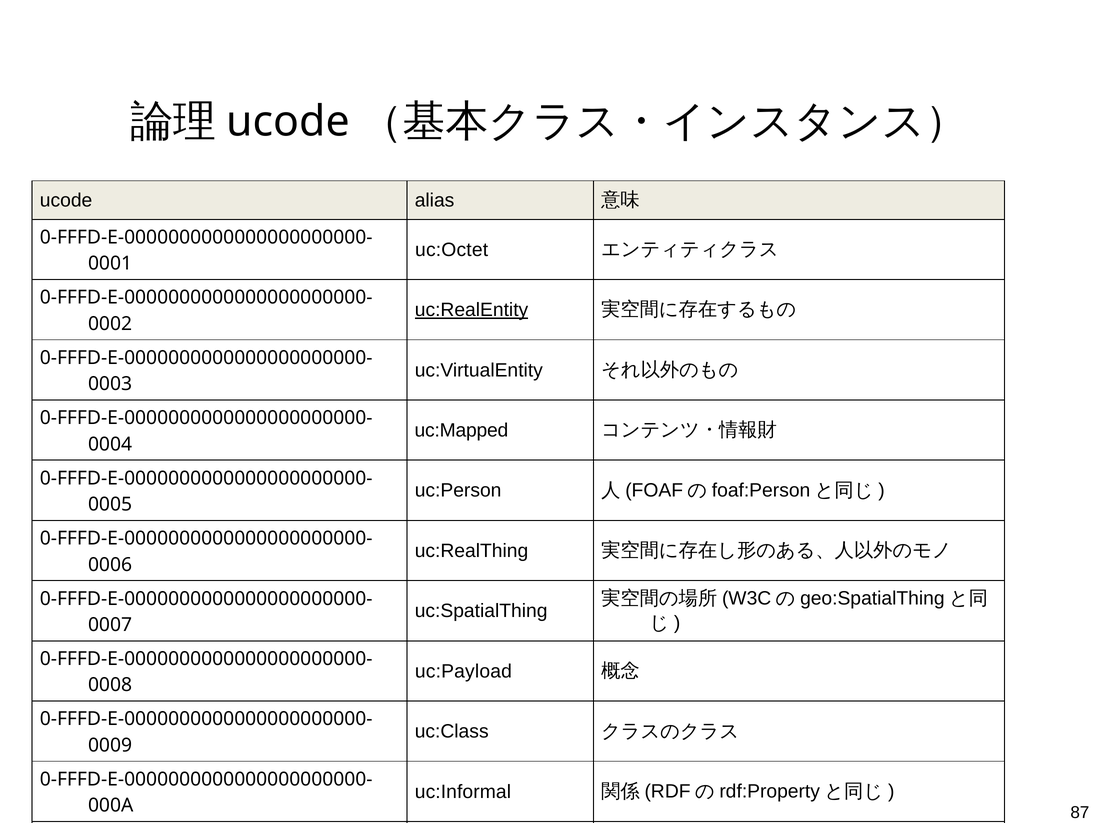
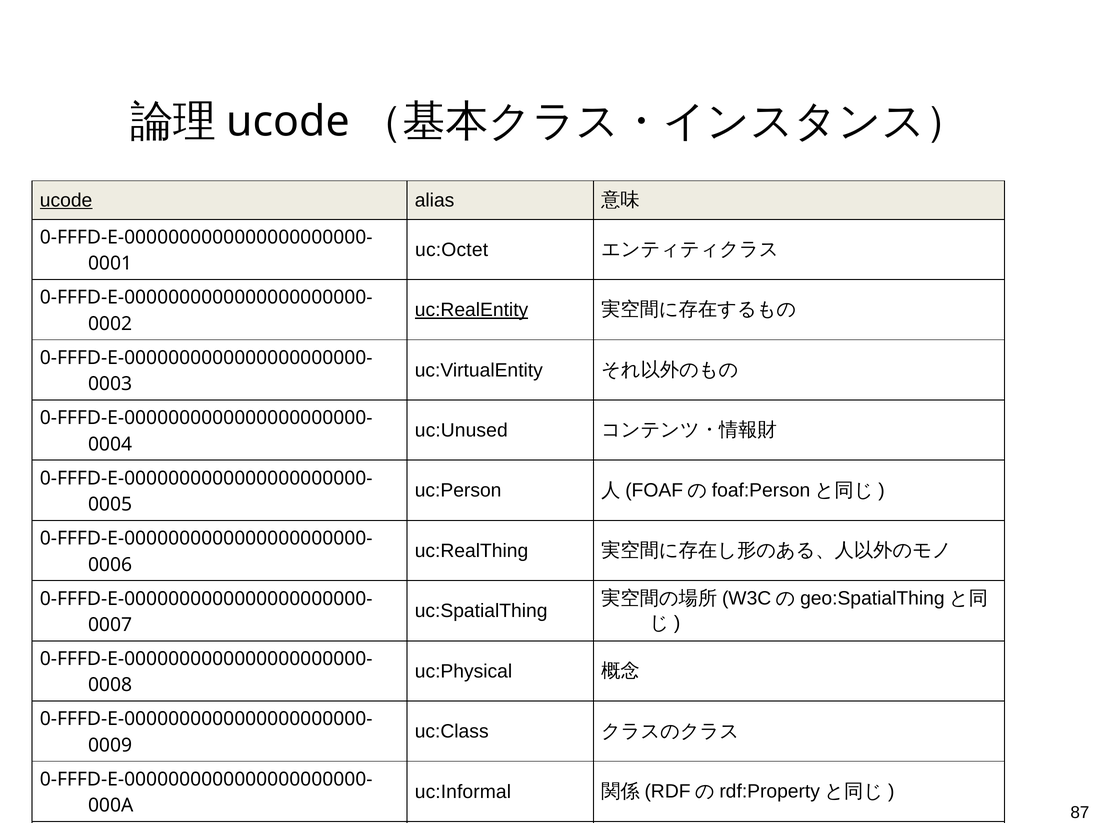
ucode underline: none -> present (66, 200)
uc:Mapped: uc:Mapped -> uc:Unused (461, 430)
uc:Payload: uc:Payload -> uc:Physical (464, 671)
